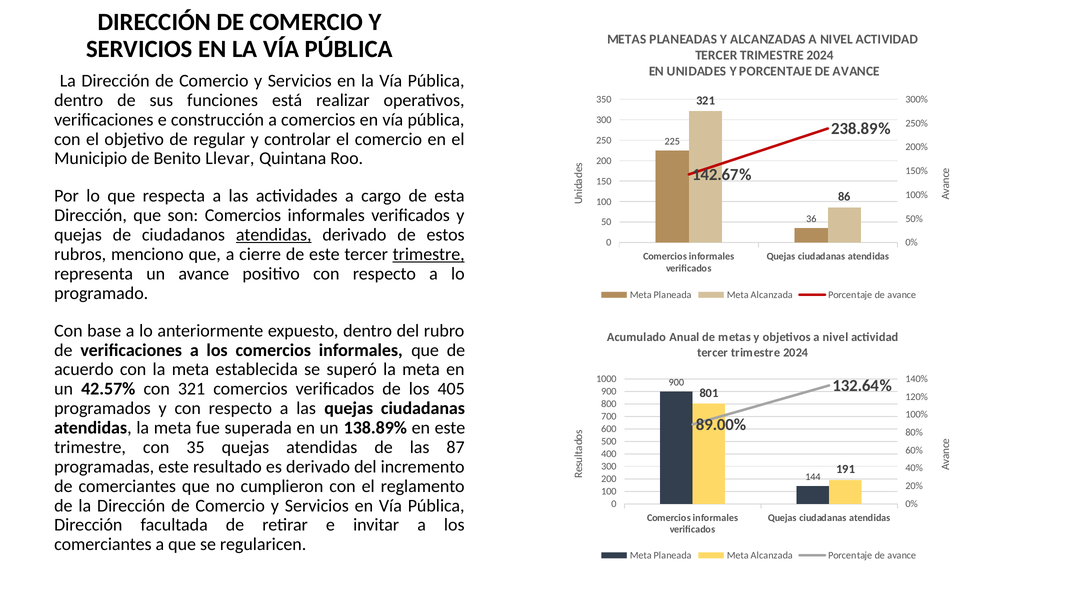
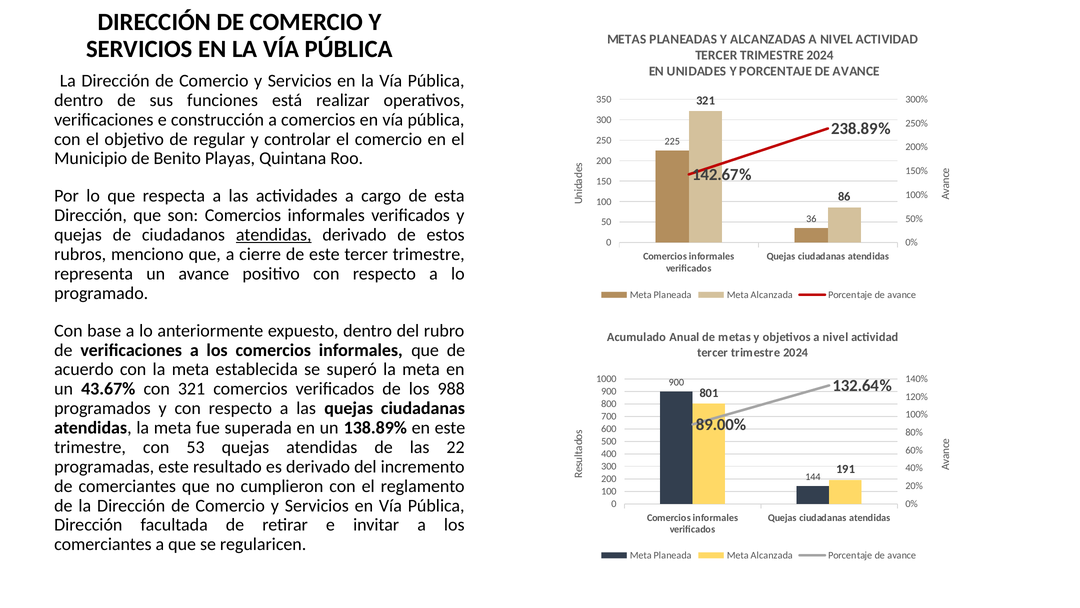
Llevar: Llevar -> Playas (230, 158)
trimestre underline: present -> none (429, 254)
42.57%: 42.57% -> 43.67% (108, 389)
405: 405 -> 988 (451, 389)
35: 35 -> 53 (196, 447)
87: 87 -> 22 (456, 447)
